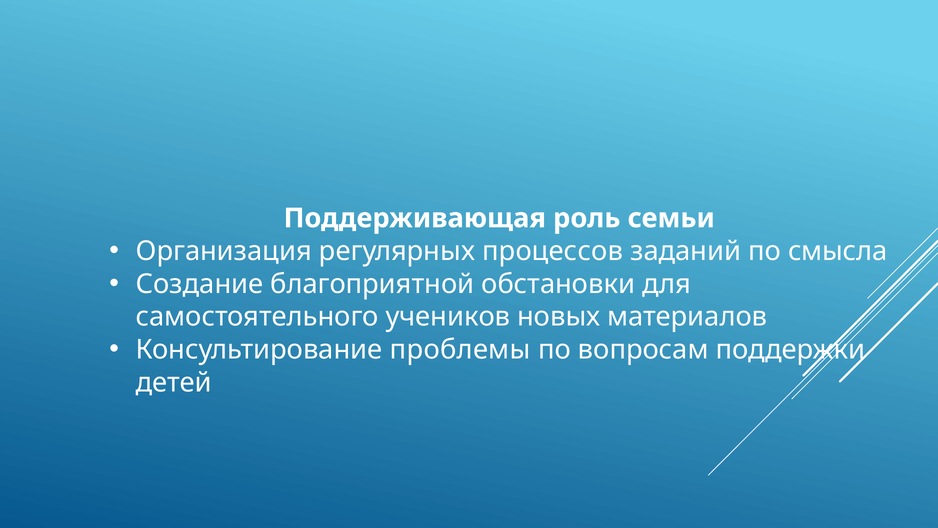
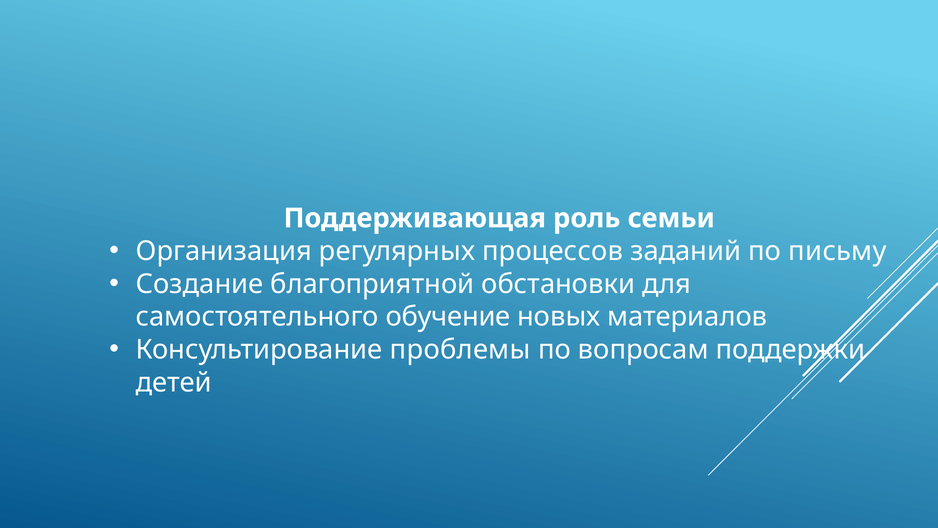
смысла: смысла -> письму (838, 251)
учеников: учеников -> обучение (448, 317)
